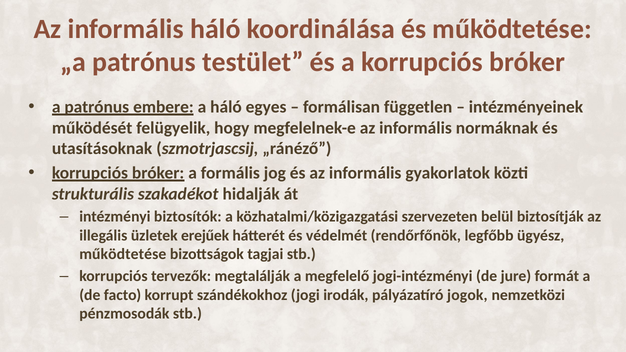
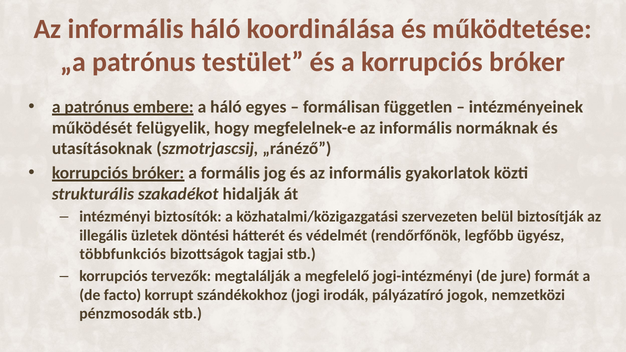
erejűek: erejűek -> döntési (205, 236)
működtetése: működtetése -> többfunkciós (123, 254)
